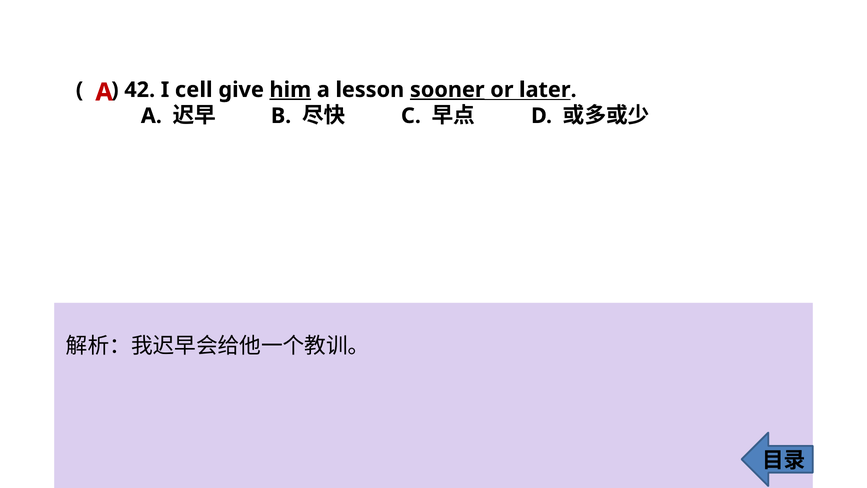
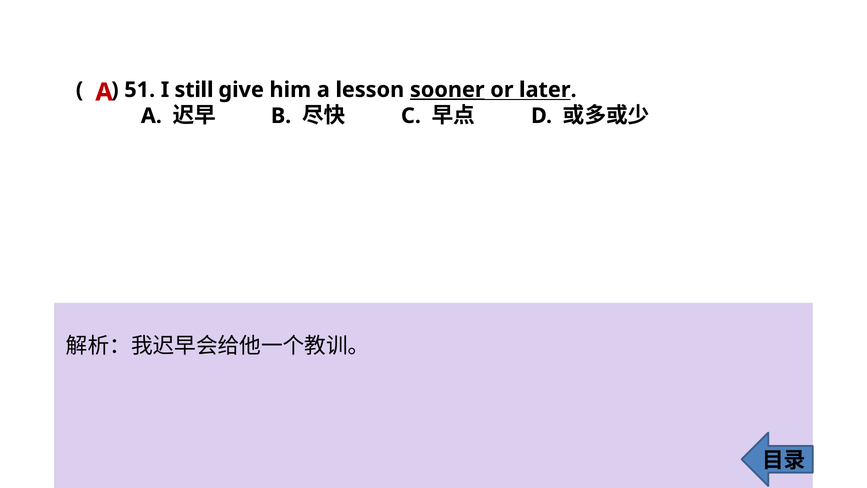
42: 42 -> 51 (140, 90)
cell: cell -> still (194, 90)
him underline: present -> none (290, 90)
